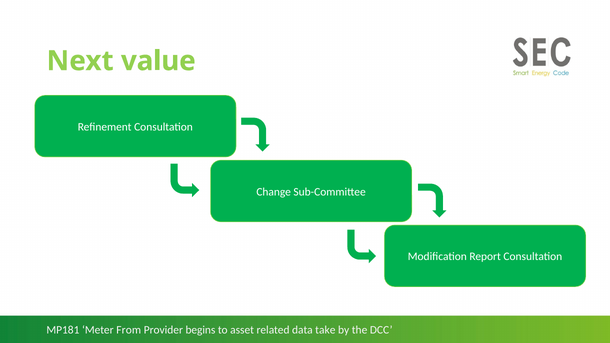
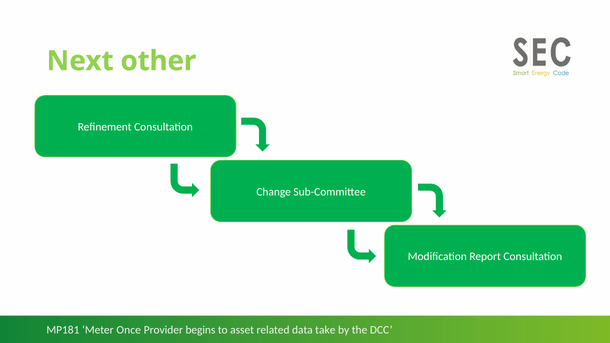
value: value -> other (158, 61)
From: From -> Once (129, 330)
